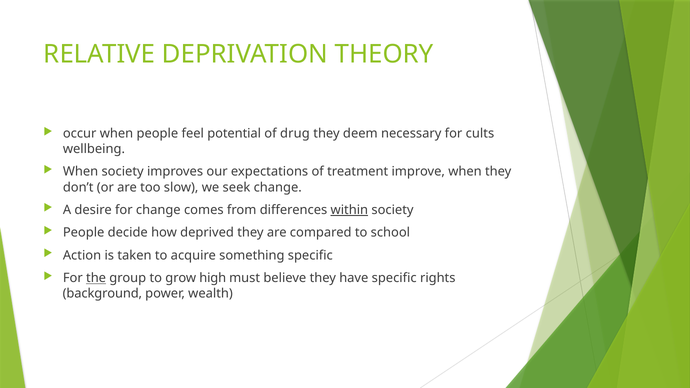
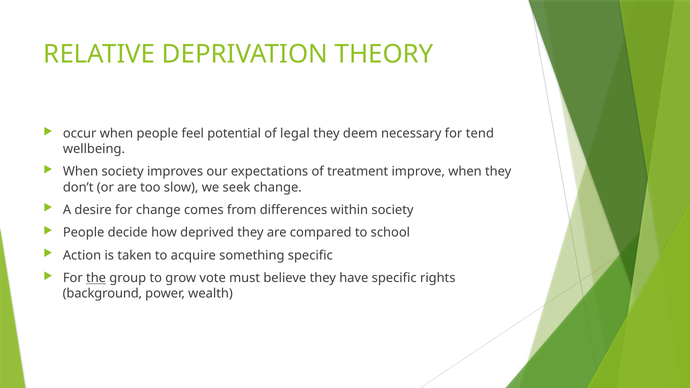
drug: drug -> legal (295, 134)
cults: cults -> tend (480, 134)
within underline: present -> none (349, 210)
high: high -> vote (213, 278)
